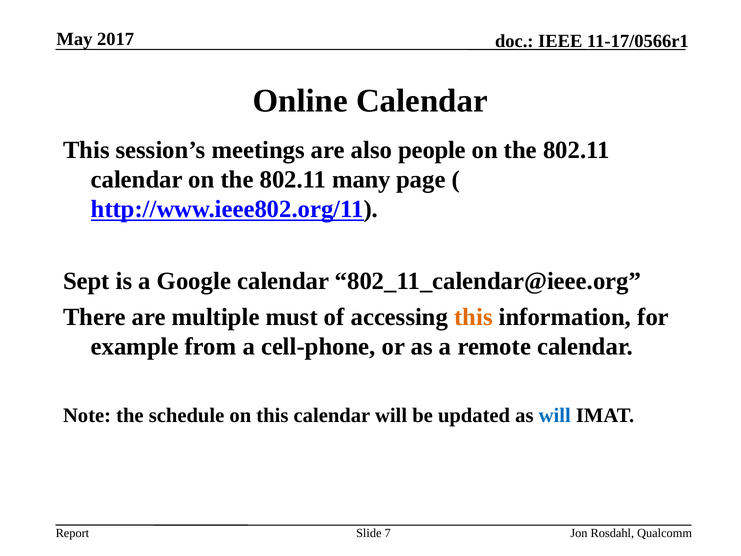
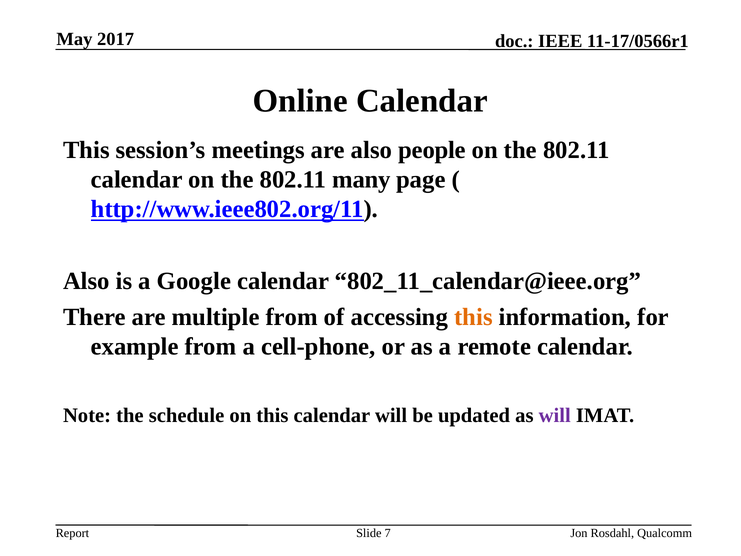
Sept: Sept -> Also (86, 281)
multiple must: must -> from (292, 317)
will colour: blue -> purple (555, 415)
